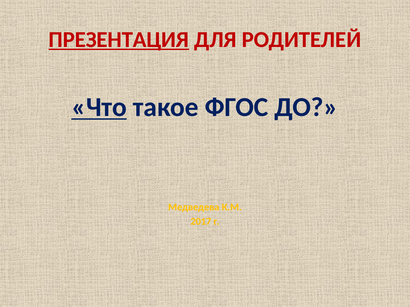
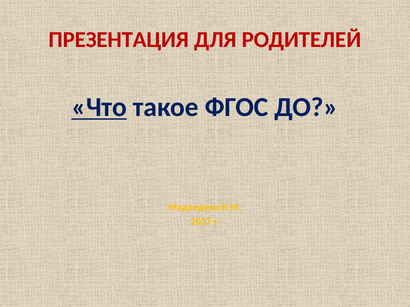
ПРЕЗЕНТАЦИЯ underline: present -> none (119, 40)
